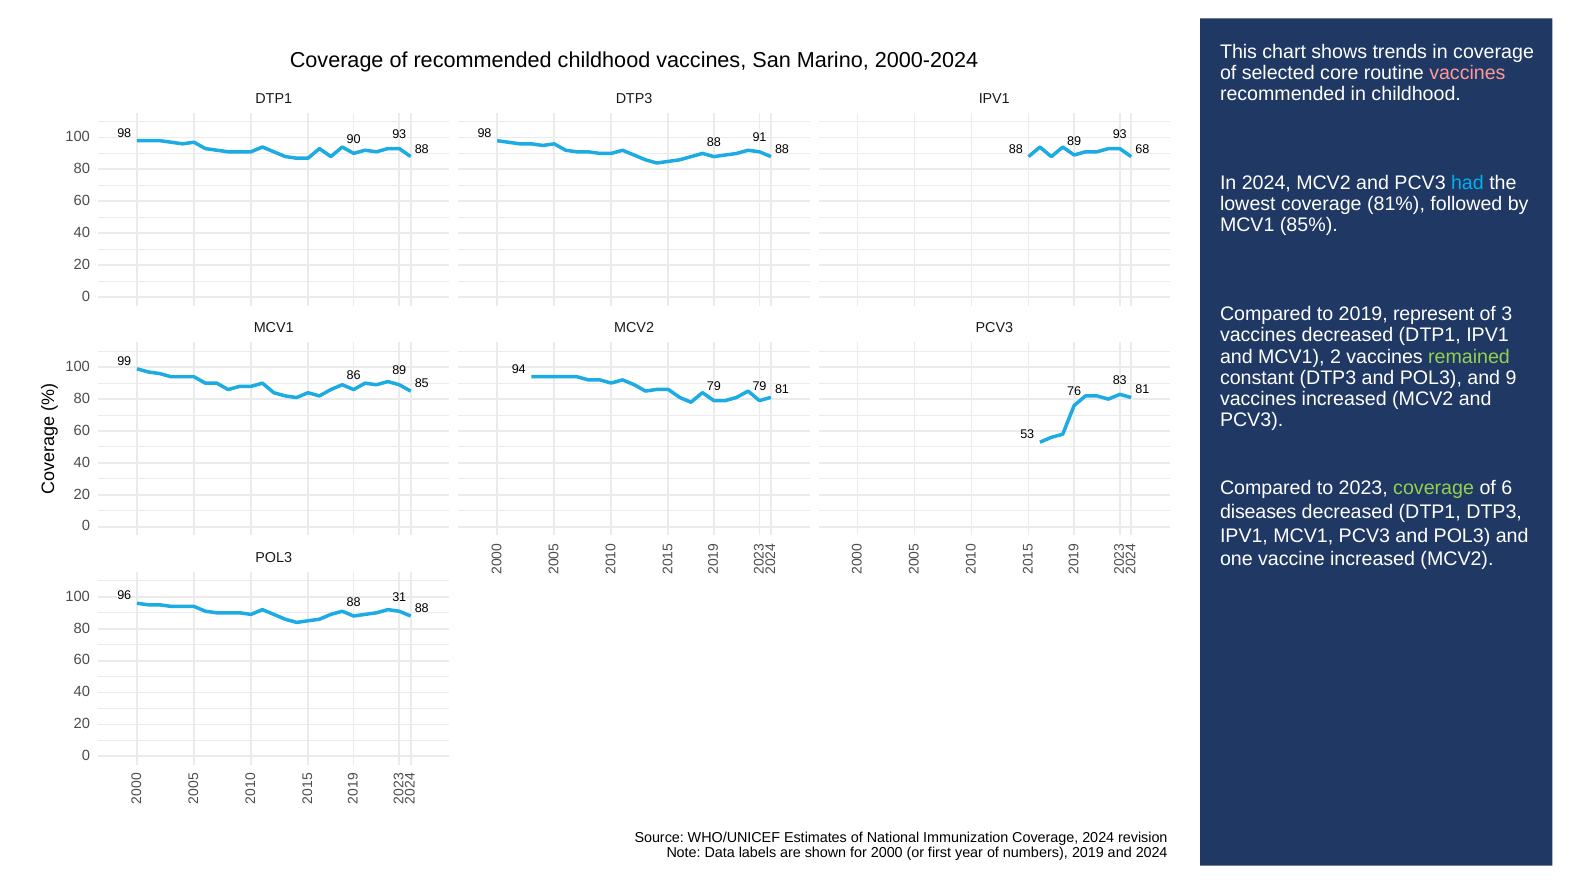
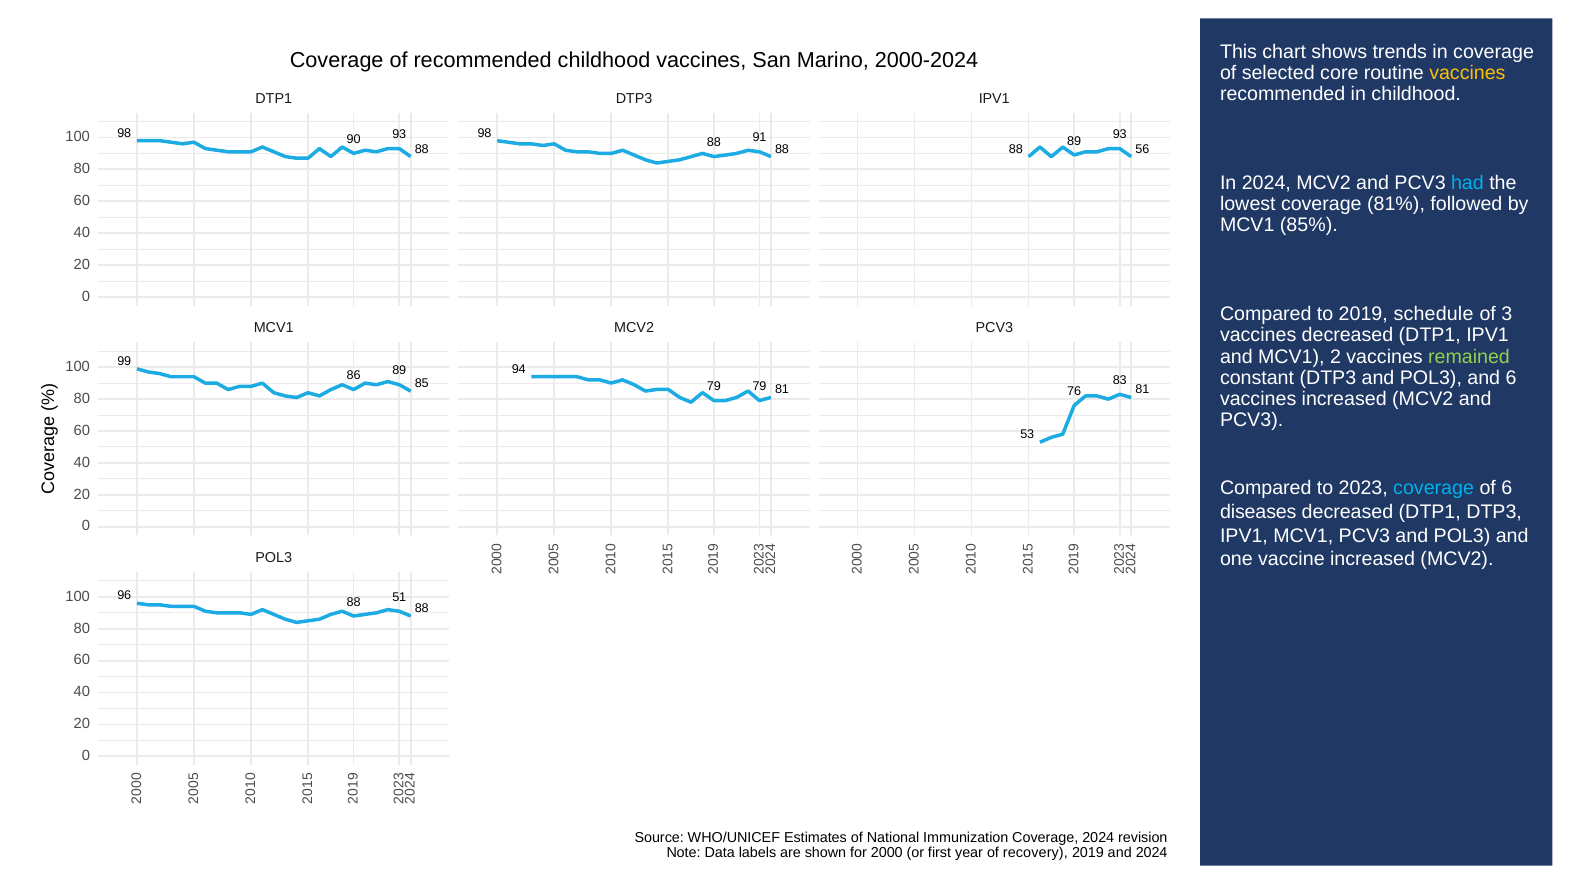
vaccines colour: pink -> yellow (1467, 73)
68: 68 -> 56 (1142, 149)
represent: represent -> schedule (1433, 314)
and 9: 9 -> 6 (1511, 378)
coverage colour: light green -> light blue (1434, 489)
31: 31 -> 51 (399, 597)
numbers: numbers -> recovery (1035, 853)
